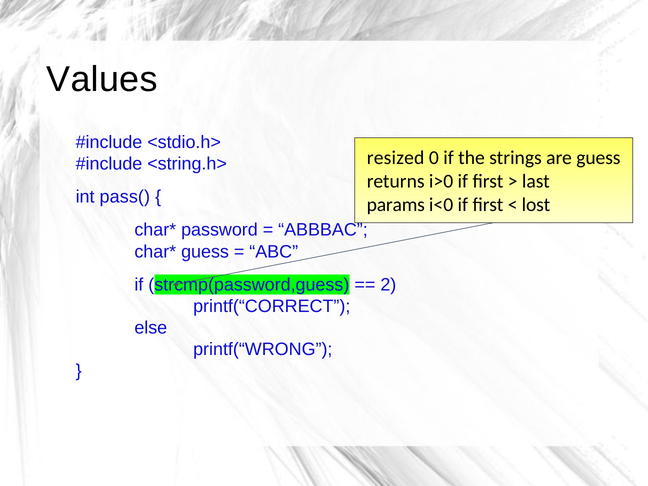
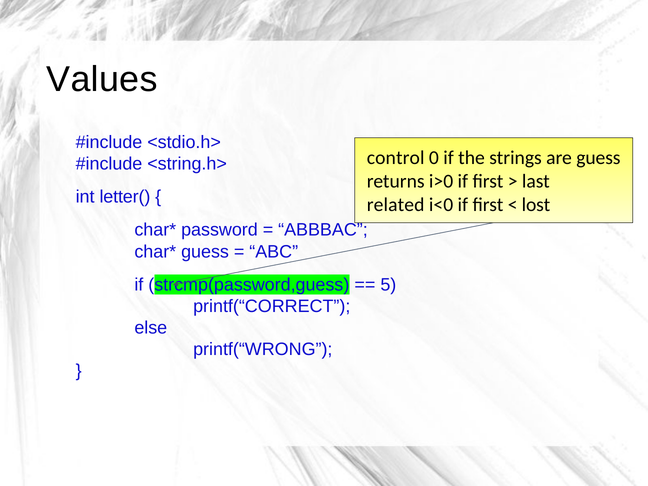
resized: resized -> control (396, 158)
pass(: pass( -> letter( (125, 197)
params: params -> related (396, 205)
2: 2 -> 5 (388, 285)
